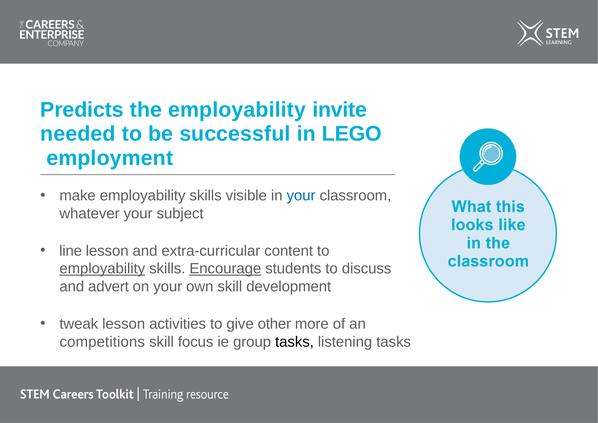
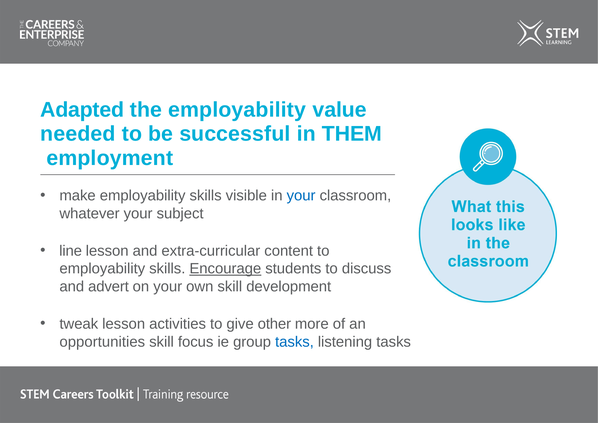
Predicts: Predicts -> Adapted (82, 110)
invite: invite -> value (340, 110)
LEGO: LEGO -> THEM (352, 134)
employability underline: present -> none (102, 269)
competitions: competitions -> opportunities (102, 342)
tasks colour: black -> blue (294, 342)
